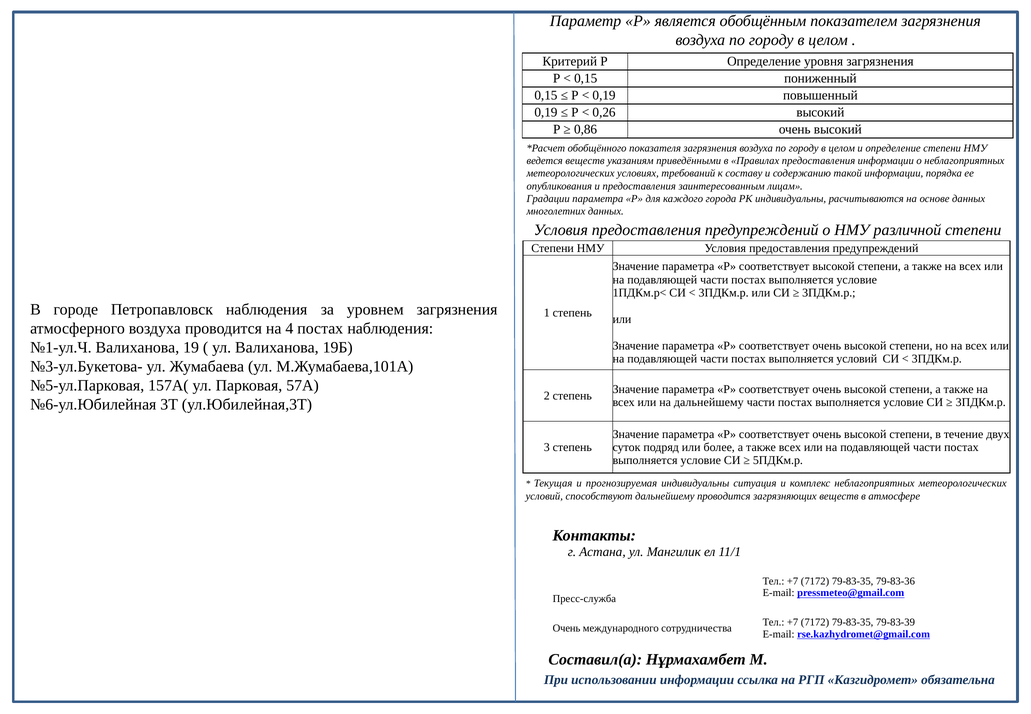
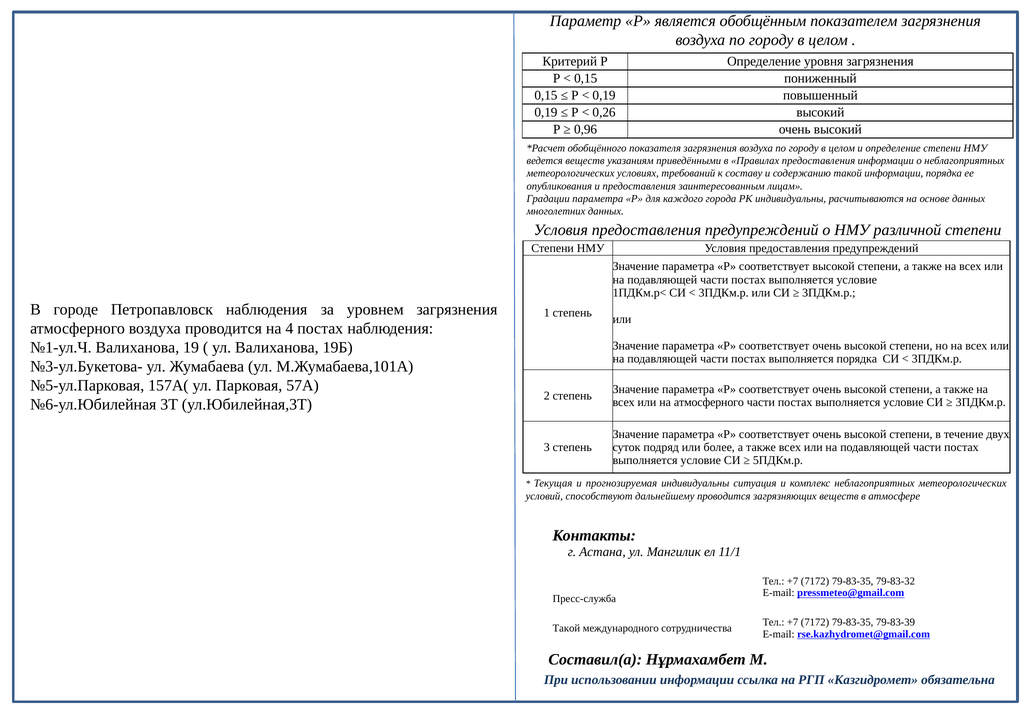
0,86: 0,86 -> 0,96 (586, 129)
выполняется условий: условий -> порядка (857, 359)
на дальнейшему: дальнейшему -> атмосферного (709, 402)
79-83-36: 79-83-36 -> 79-83-32 (895, 581)
Очень: Очень -> Такой (566, 628)
